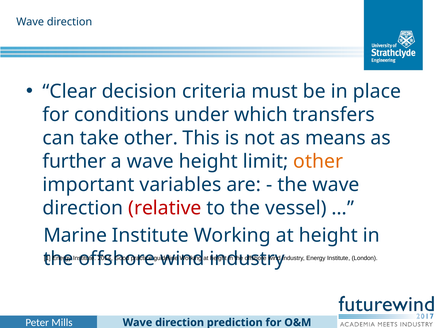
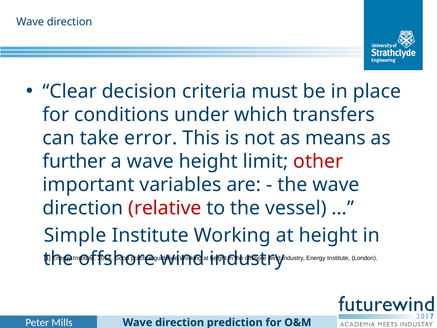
take other: other -> error (151, 138)
other colour: orange -> red (318, 161)
Marine: Marine -> Simple (75, 235)
